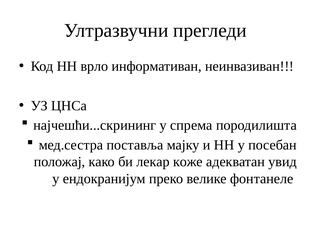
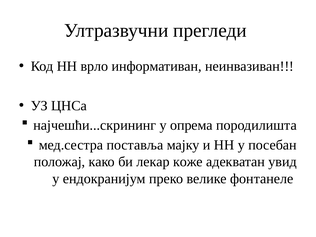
спрема: спрема -> опрема (191, 125)
